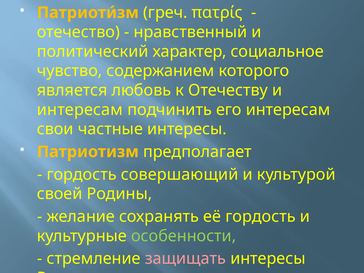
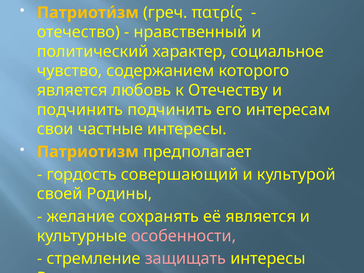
интересам: интересам -> подчинить (80, 110)
её гордость: гордость -> является (261, 217)
особенности colour: light green -> pink (184, 236)
